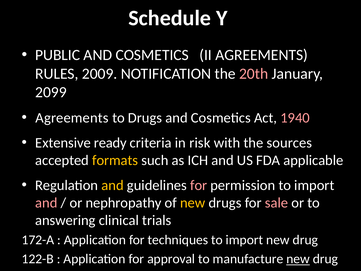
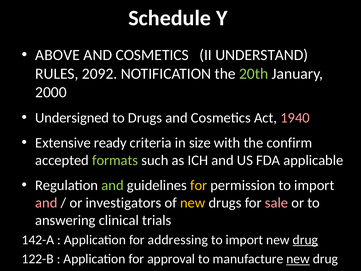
PUBLIC: PUBLIC -> ABOVE (58, 55)
II AGREEMENTS: AGREEMENTS -> UNDERSTAND (262, 55)
2009: 2009 -> 2092 (100, 74)
20th colour: pink -> light green (254, 74)
2099: 2099 -> 2000 (51, 92)
Agreements: Agreements -> Undersigned (72, 118)
risk: risk -> size (200, 143)
sources: sources -> confirm (289, 143)
formats colour: yellow -> light green (115, 160)
and colour: yellow -> light green (113, 185)
for colour: pink -> yellow (199, 185)
nephropathy: nephropathy -> investigators (124, 203)
172-A: 172-A -> 142-A (38, 240)
techniques: techniques -> addressing (178, 240)
drug underline: none -> present (305, 240)
